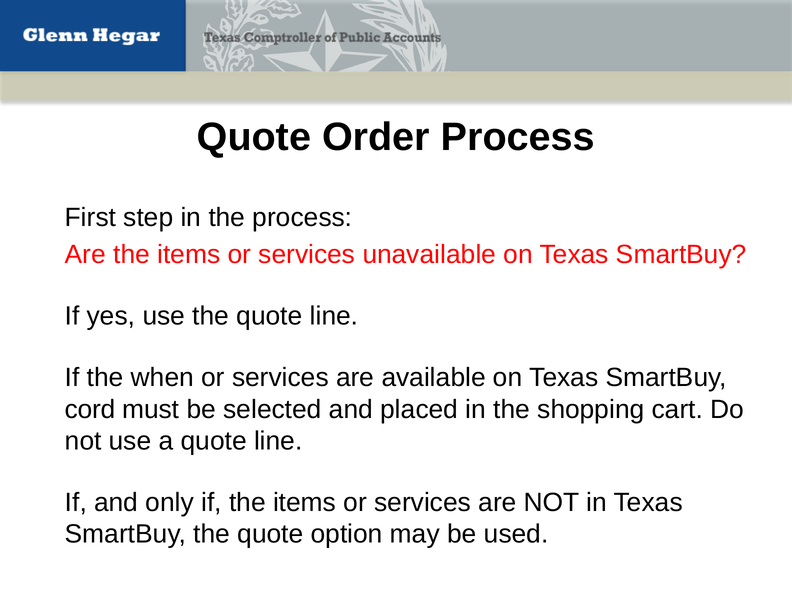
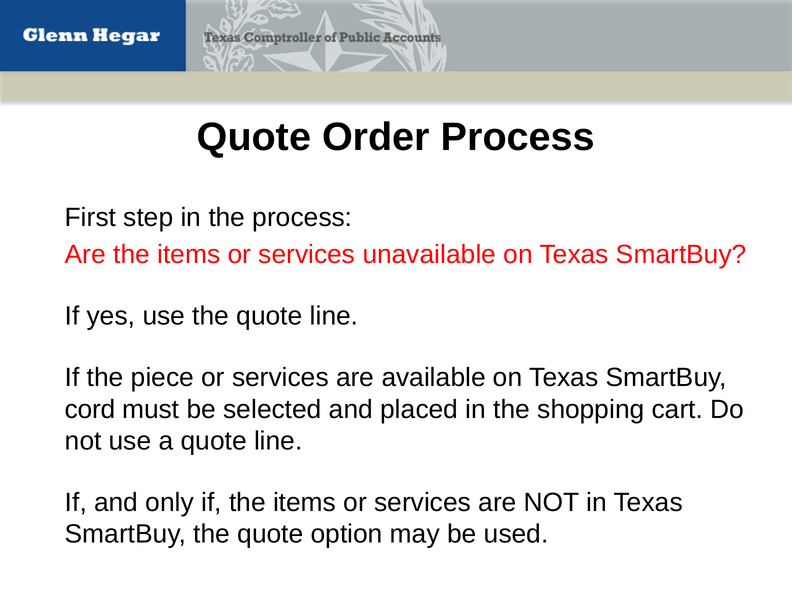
when: when -> piece (162, 378)
